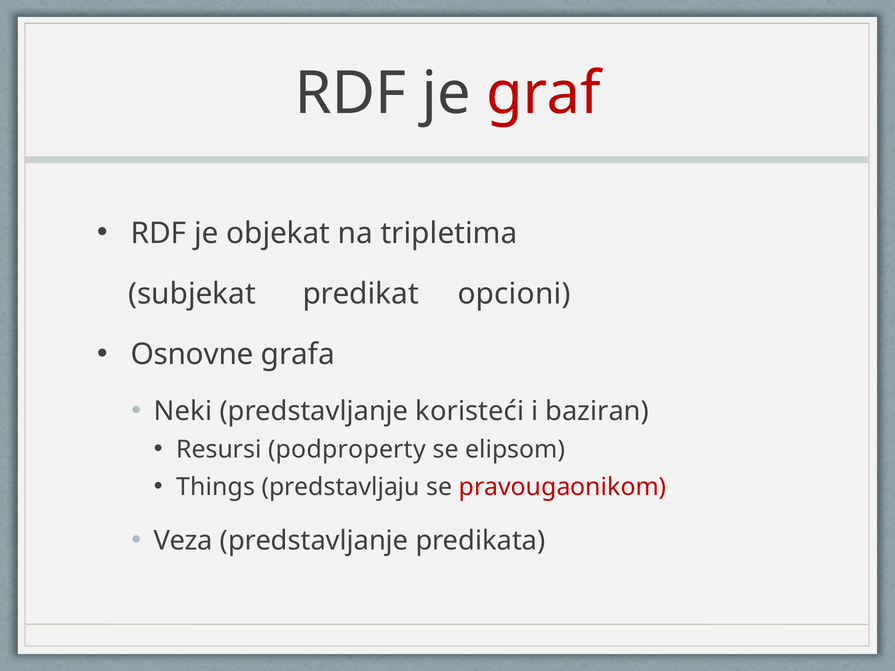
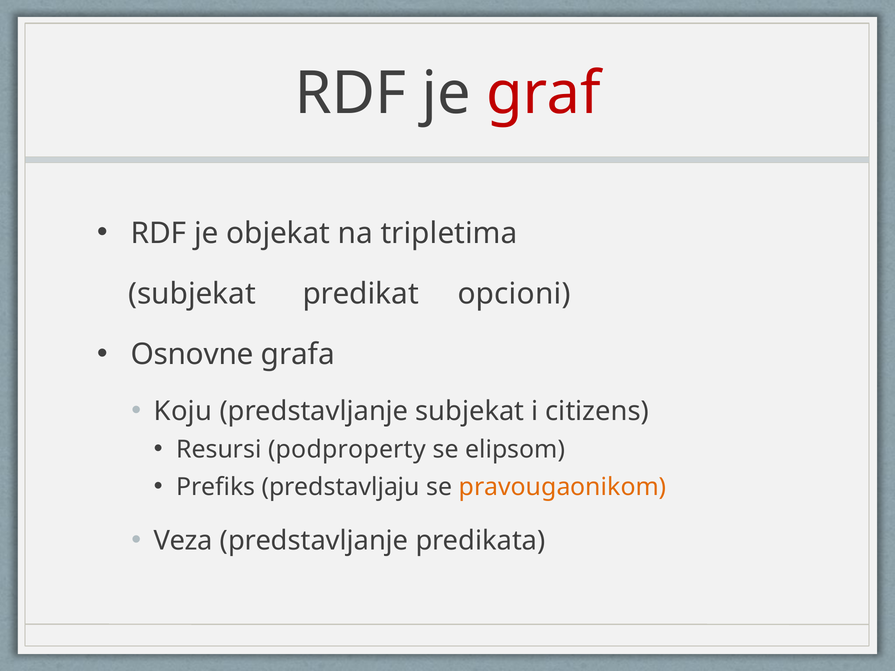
Neki: Neki -> Koju (183, 411)
predstavljanje koristeći: koristeći -> subjekat (470, 411)
baziran: baziran -> citizens (597, 411)
Things: Things -> Prefiks (216, 487)
pravougaonikom colour: red -> orange (563, 487)
